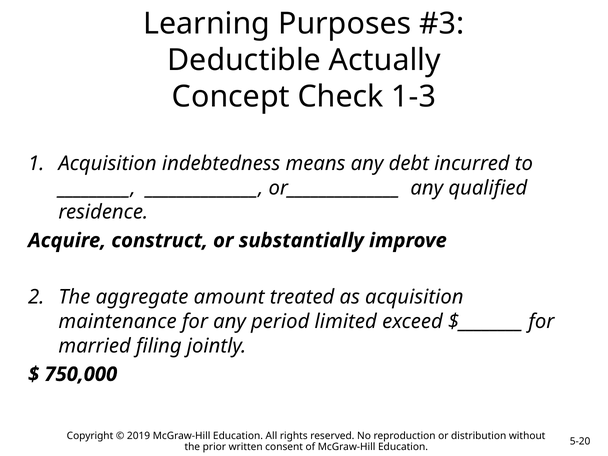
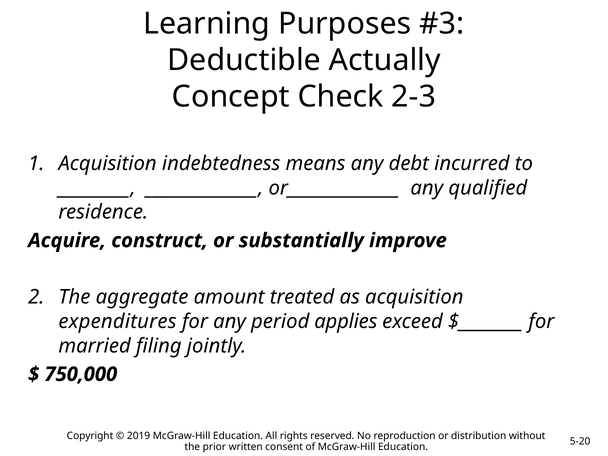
1-3: 1-3 -> 2-3 (414, 97)
maintenance: maintenance -> expenditures (117, 322)
limited: limited -> applies (346, 322)
